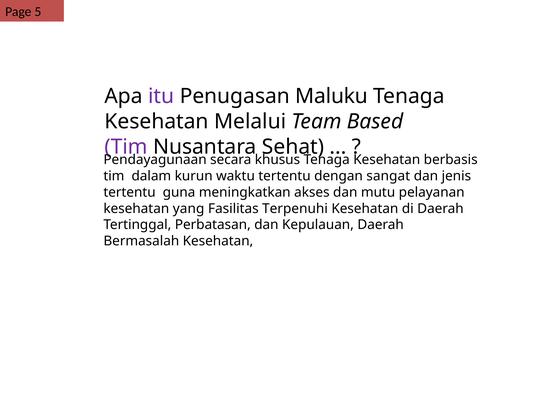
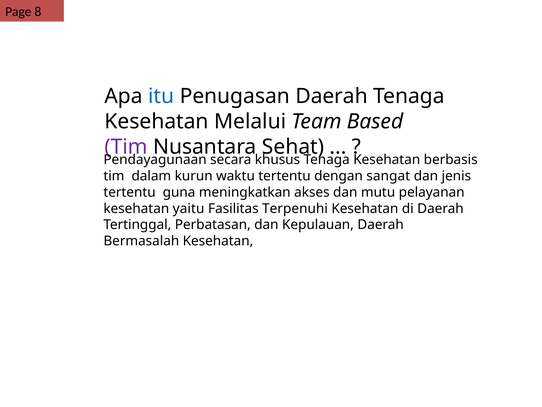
5: 5 -> 8 (38, 12)
itu colour: purple -> blue (161, 96)
Penugasan Maluku: Maluku -> Daerah (332, 96)
yang: yang -> yaitu (189, 208)
